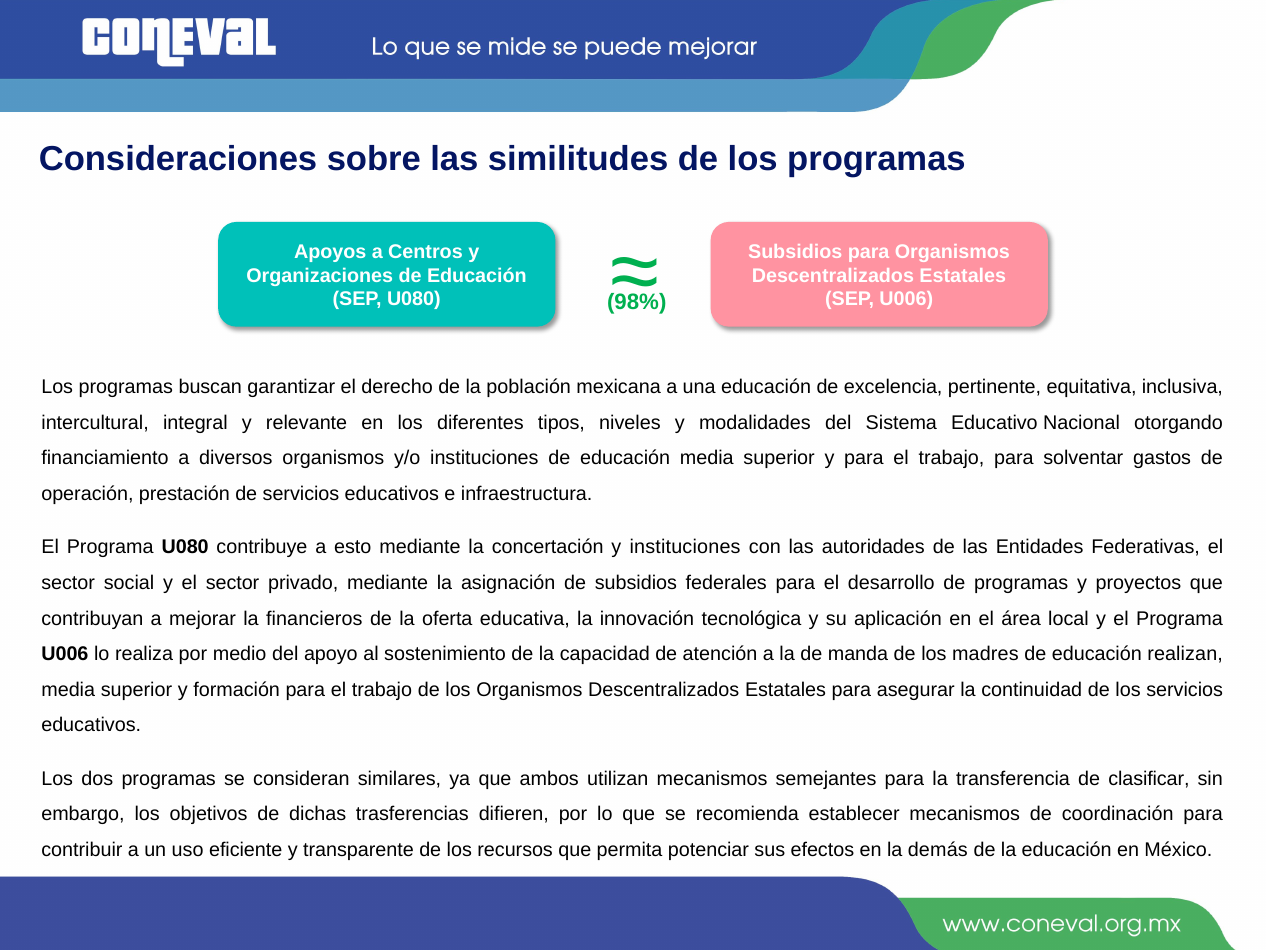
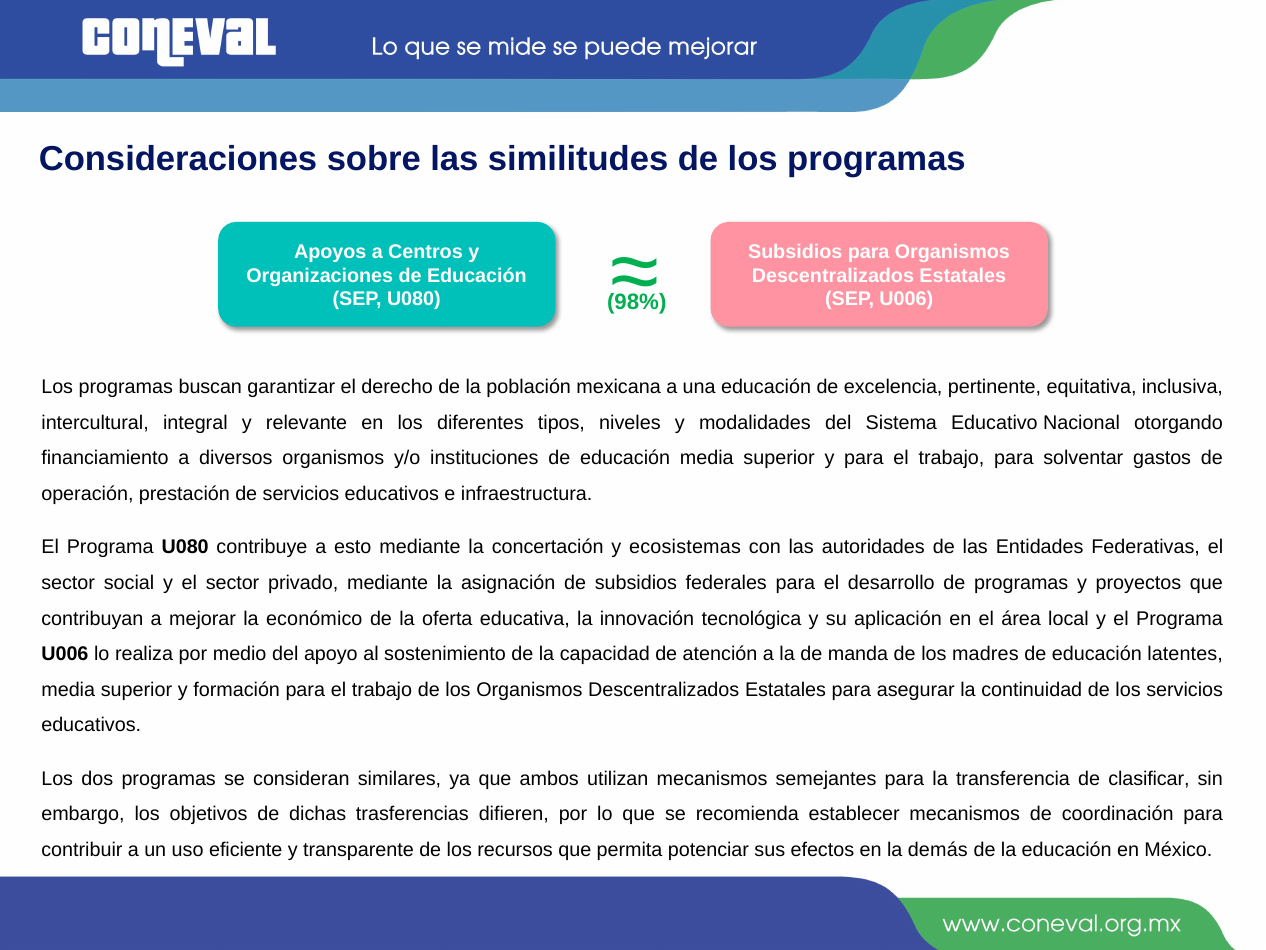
y instituciones: instituciones -> ecosistemas (685, 547)
financieros: financieros -> económico (314, 618)
realizan: realizan -> latentes (1185, 654)
